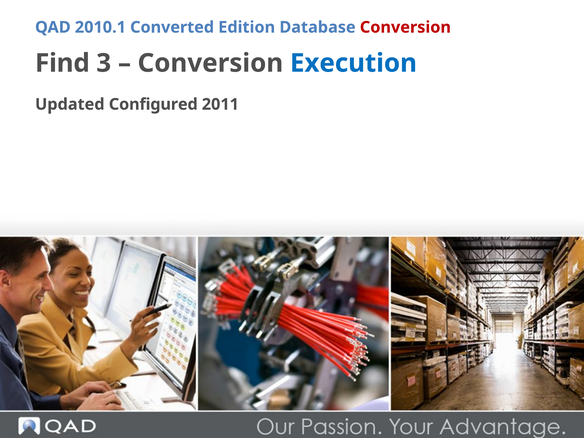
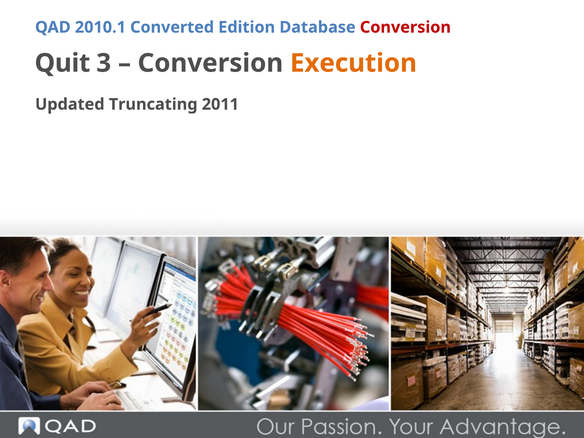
Find: Find -> Quit (62, 63)
Execution colour: blue -> orange (353, 63)
Configured: Configured -> Truncating (153, 104)
